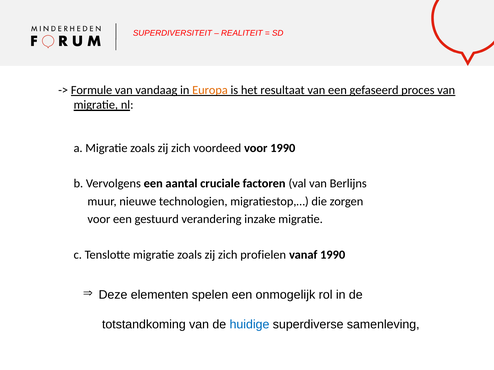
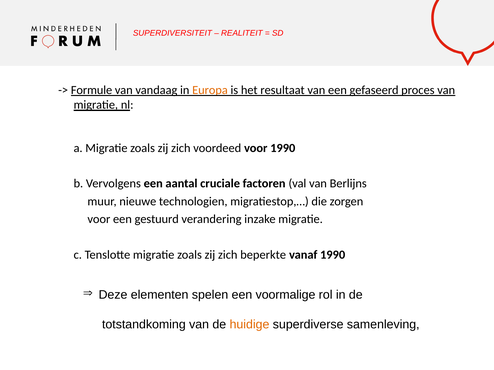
profielen: profielen -> beperkte (263, 255)
onmogelijk: onmogelijk -> voormalige (286, 295)
huidige colour: blue -> orange (249, 325)
